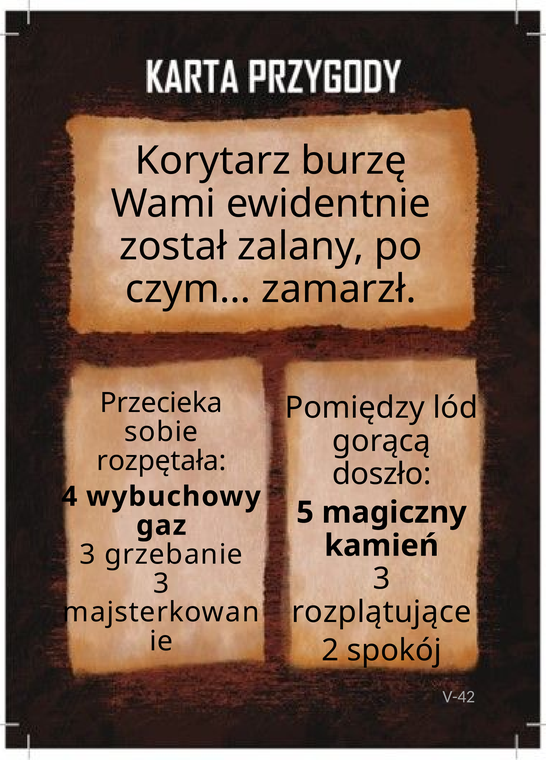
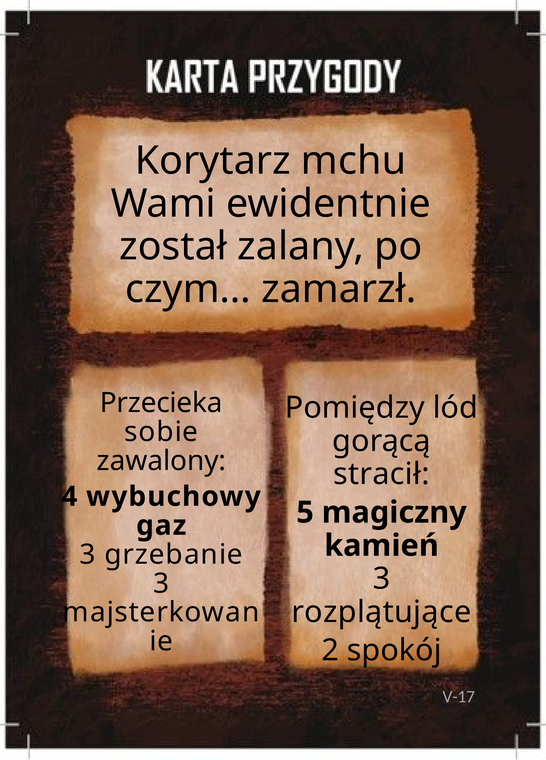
burzę: burzę -> mchu (354, 161)
rozpętała: rozpętała -> zawalony (161, 461)
doszło: doszło -> stracił (381, 474)
V-42: V-42 -> V-17 (459, 697)
